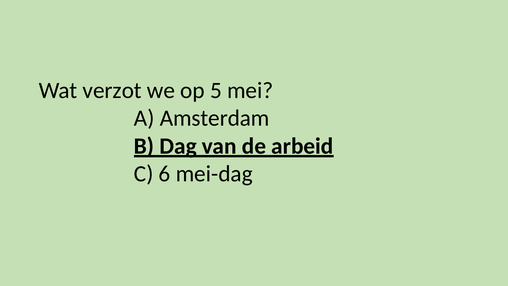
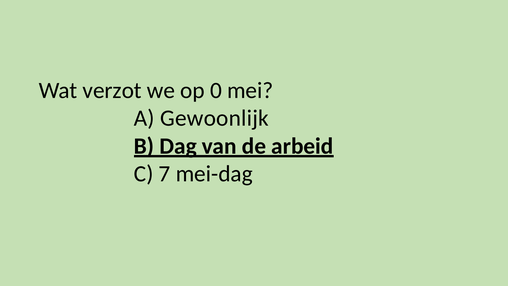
5: 5 -> 0 (216, 90)
Amsterdam: Amsterdam -> Gewoonlijk (214, 118)
6: 6 -> 7 (165, 174)
